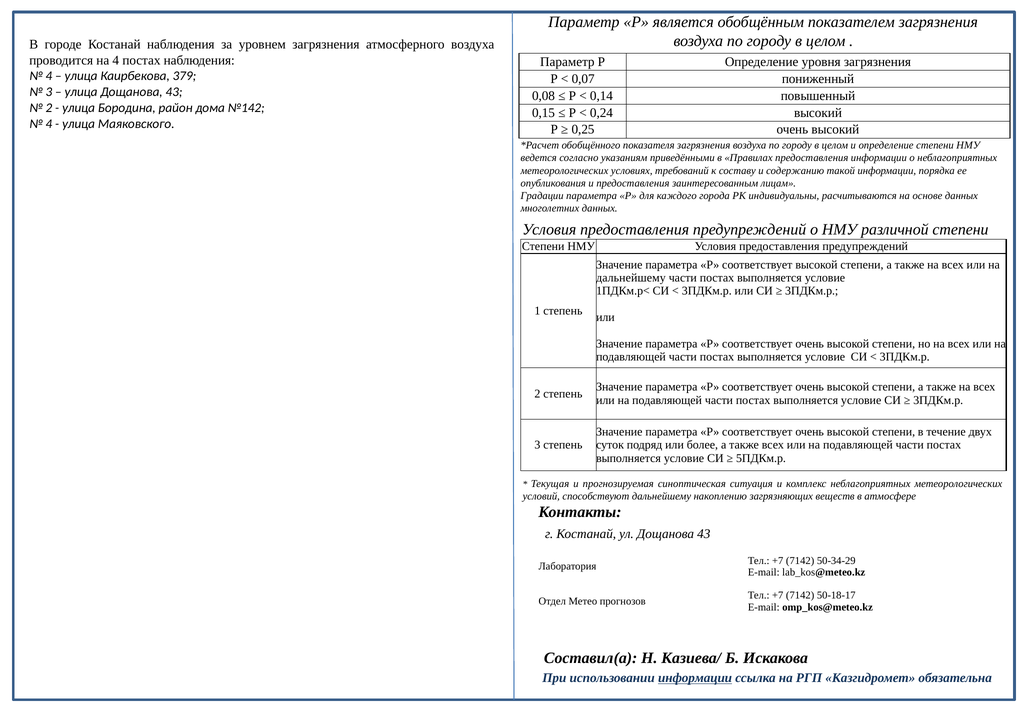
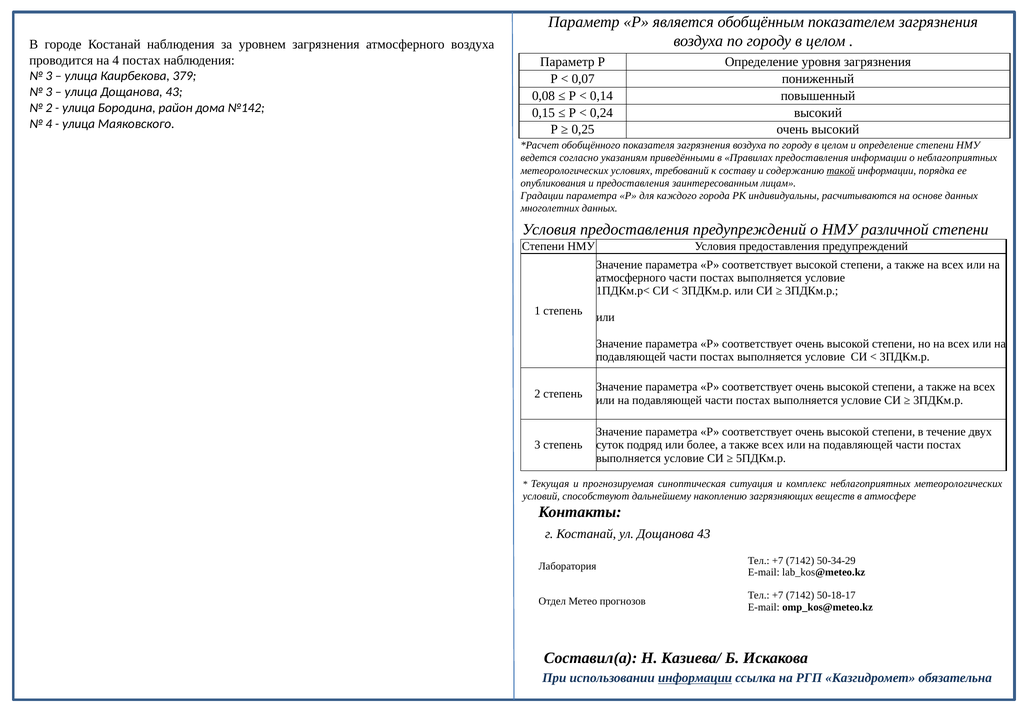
4: 4 -> 3 (49, 76)
такой underline: none -> present (841, 171)
дальнейшему: дальнейшему -> атмосферного (631, 278)
